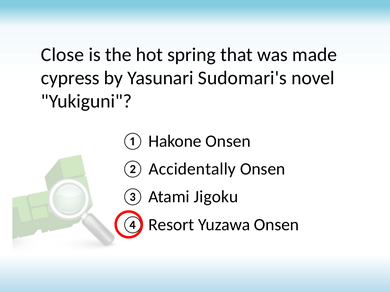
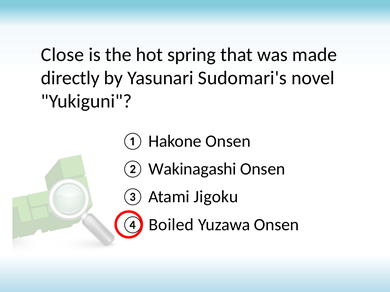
cypress: cypress -> directly (70, 78)
Accidentally: Accidentally -> Wakinagashi (192, 169)
Resort: Resort -> Boiled (171, 225)
